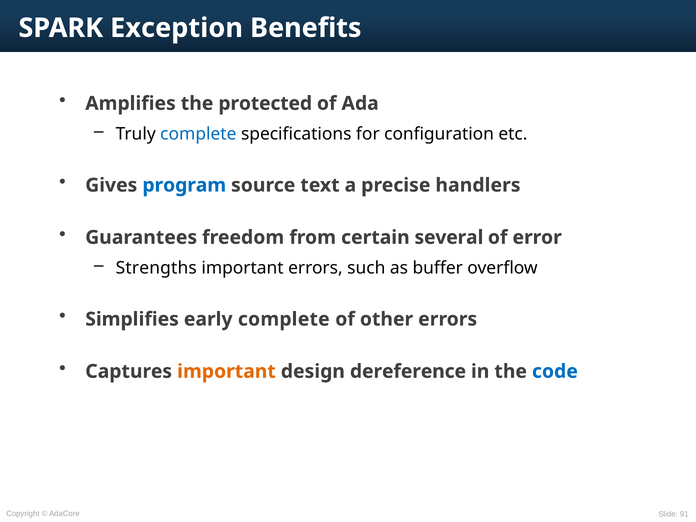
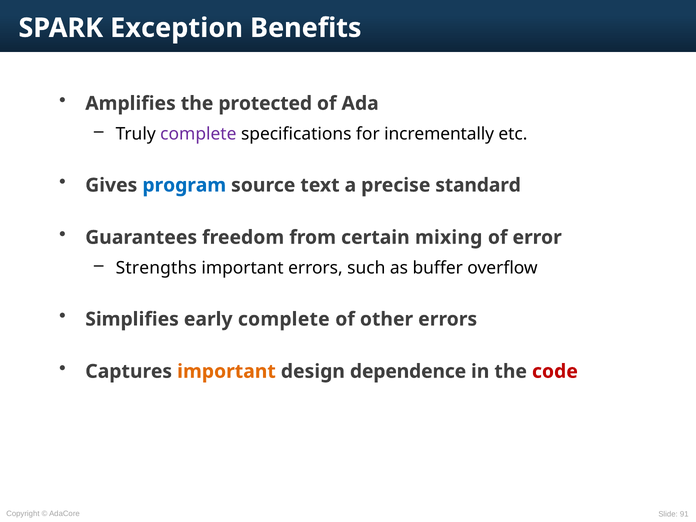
complete colour: blue -> purple (198, 134)
configuration: configuration -> incrementally (439, 134)
handlers: handlers -> standard (478, 185)
several: several -> mixing (449, 237)
dereference: dereference -> dependence (408, 371)
code colour: blue -> red (555, 371)
